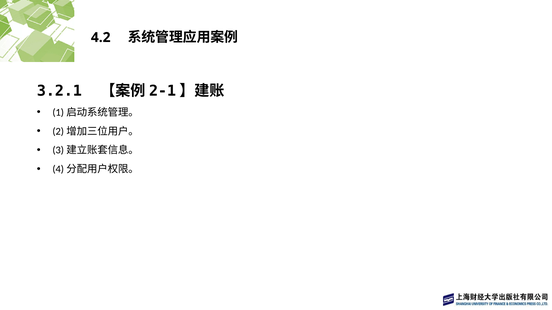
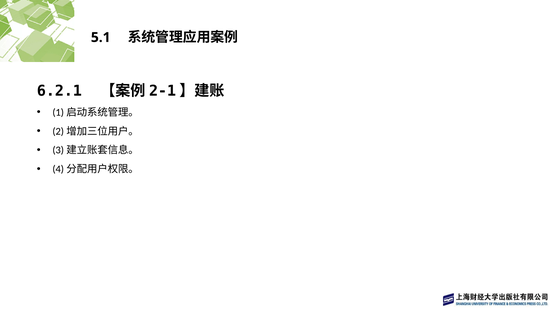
4.2: 4.2 -> 5.1 (101, 37)
3.2.1: 3.2.1 -> 6.2.1 (59, 91)
